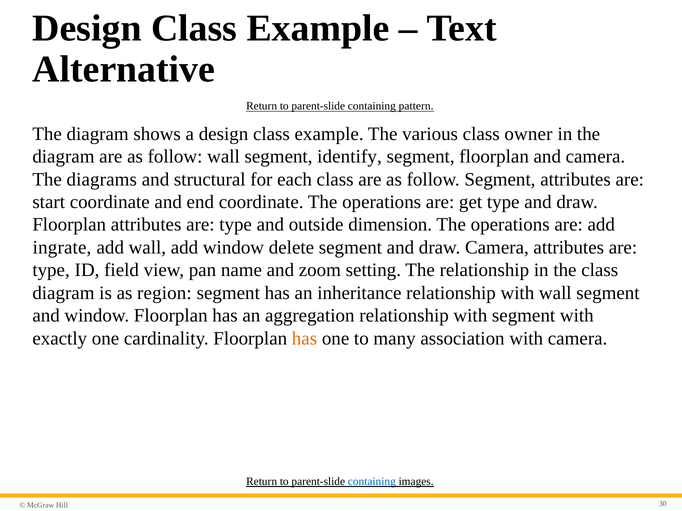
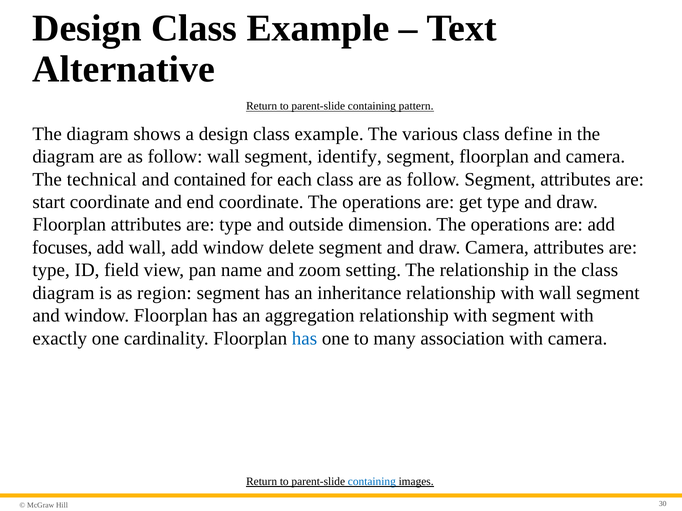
owner: owner -> define (528, 134)
diagrams: diagrams -> technical (102, 179)
structural: structural -> contained (210, 179)
ingrate: ingrate -> focuses (62, 248)
has colour: orange -> blue (304, 339)
